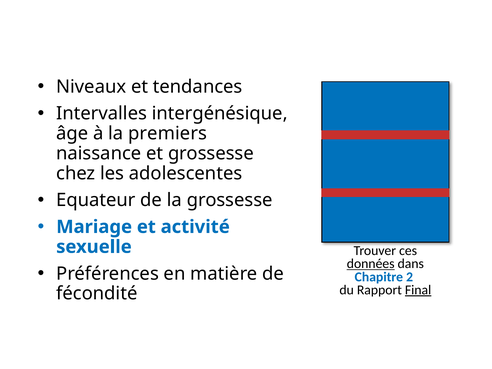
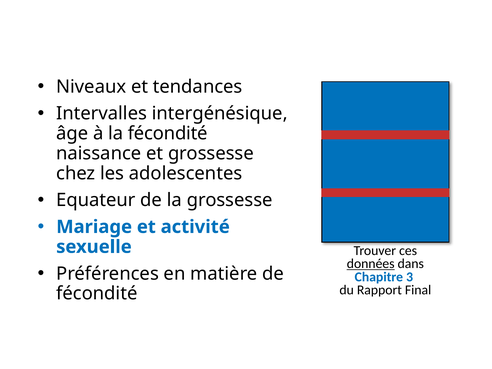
la premiers: premiers -> fécondité (168, 133)
2: 2 -> 3 (410, 277)
Final underline: present -> none (418, 290)
